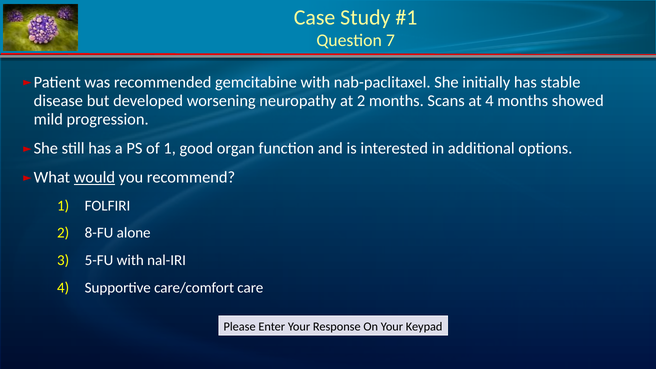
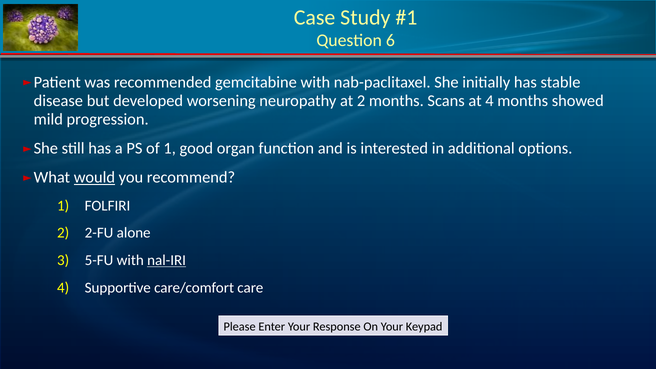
7: 7 -> 6 (390, 40)
8-FU: 8-FU -> 2-FU (99, 233)
nal-IRI underline: none -> present (167, 260)
